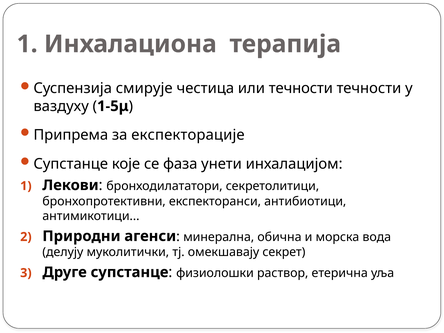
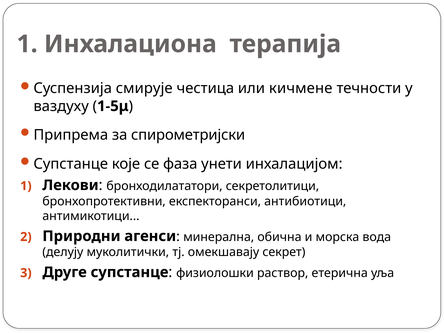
или течности: течности -> кичмене (301, 88)
експекторације: експекторације -> спирометријски (188, 135)
